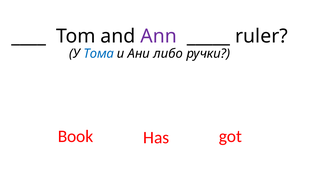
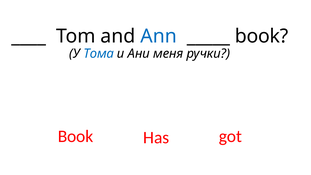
Ann colour: purple -> blue (159, 36)
ruler: ruler -> book (262, 36)
либо: либо -> меня (168, 54)
